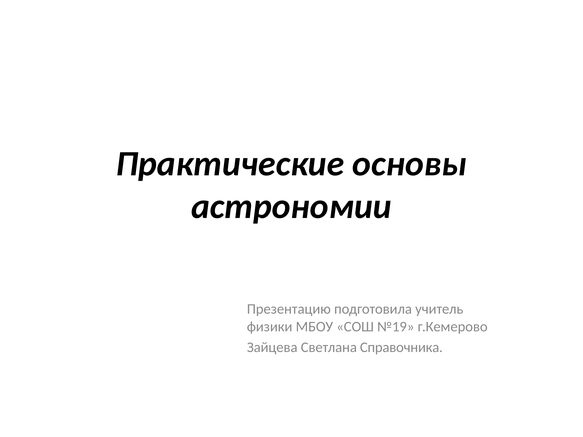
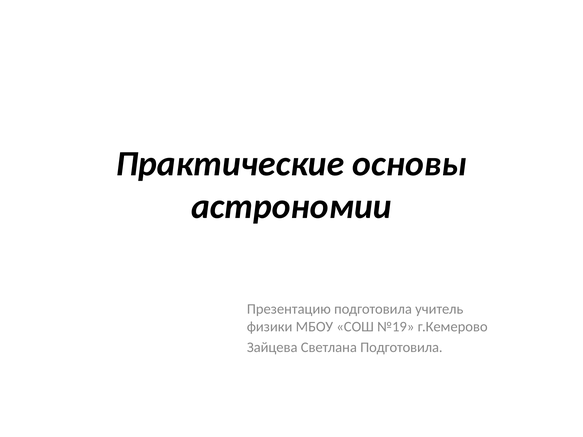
Светлана Справочника: Справочника -> Подготовила (401, 348)
